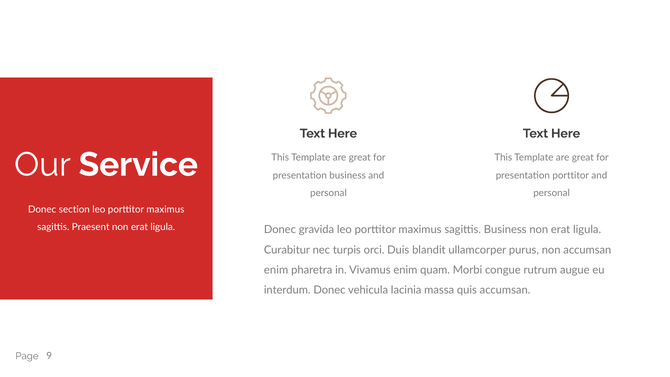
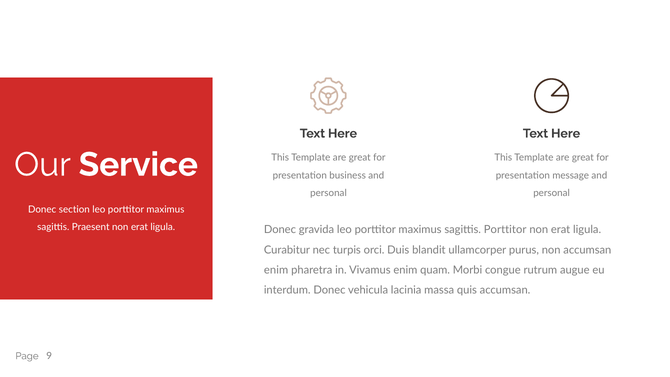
presentation porttitor: porttitor -> message (571, 175)
sagittis Business: Business -> Porttitor (505, 230)
